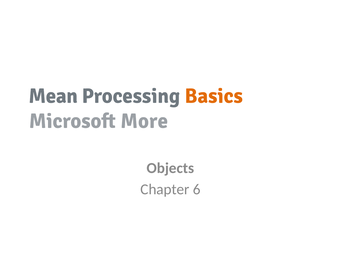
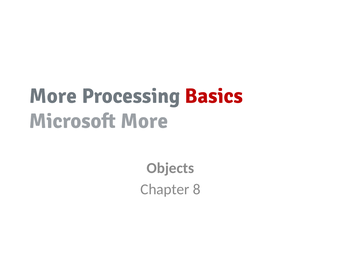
Mean: Mean -> More (53, 96)
Basics colour: orange -> red (214, 96)
6: 6 -> 8 (197, 189)
